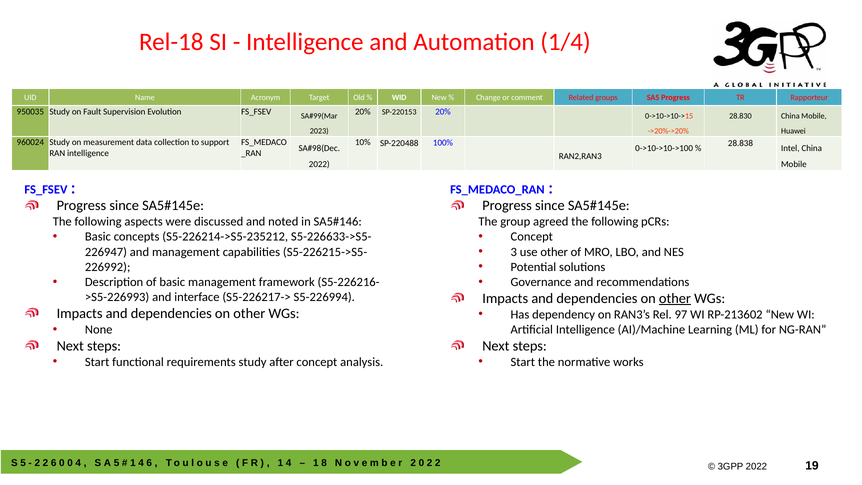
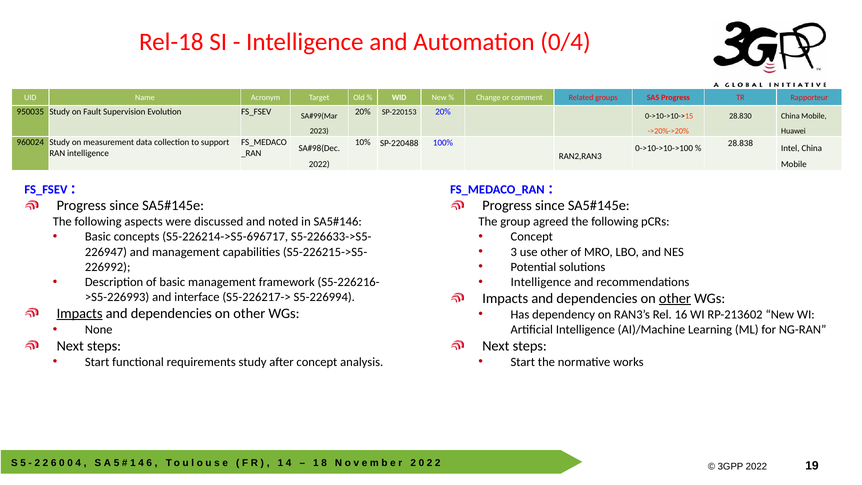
1/4: 1/4 -> 0/4 (565, 42)
S5-226214->S5-235212: S5-226214->S5-235212 -> S5-226214->S5-696717 (225, 237)
Governance: Governance -> Intelligence (541, 282)
Impacts underline: none -> present (80, 313)
97: 97 -> 16 (681, 314)
